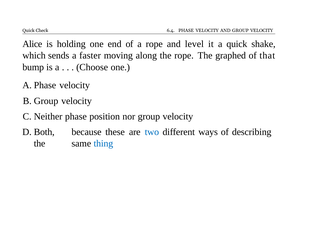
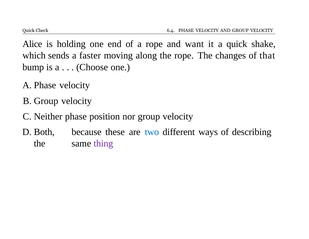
level: level -> want (194, 44)
graphed: graphed -> changes (231, 56)
thing colour: blue -> purple (103, 143)
